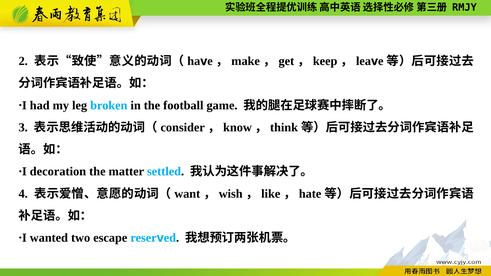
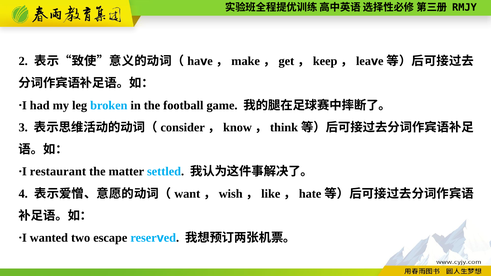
decoration: decoration -> restaurant (58, 172)
